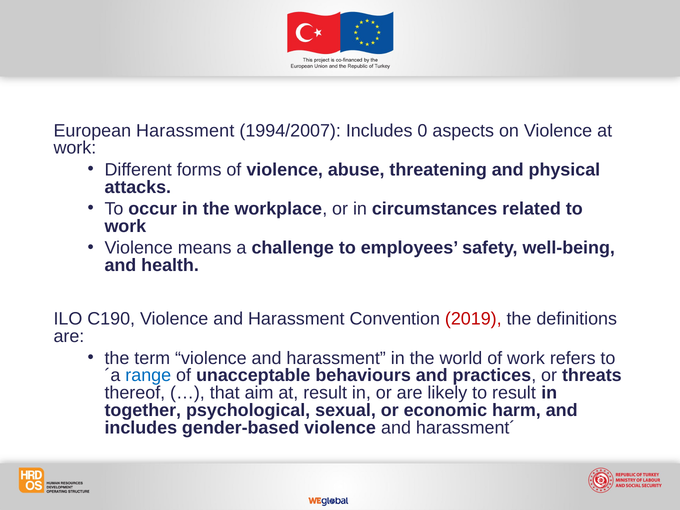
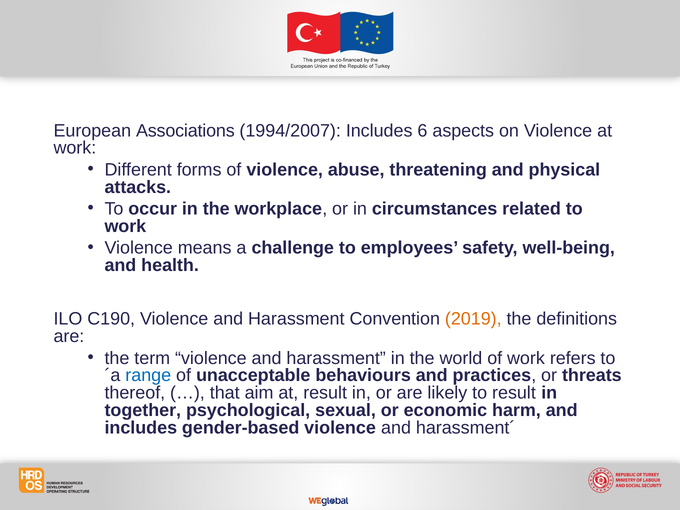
European Harassment: Harassment -> Associations (185, 131)
0: 0 -> 6 (422, 131)
2019 colour: red -> orange (473, 319)
